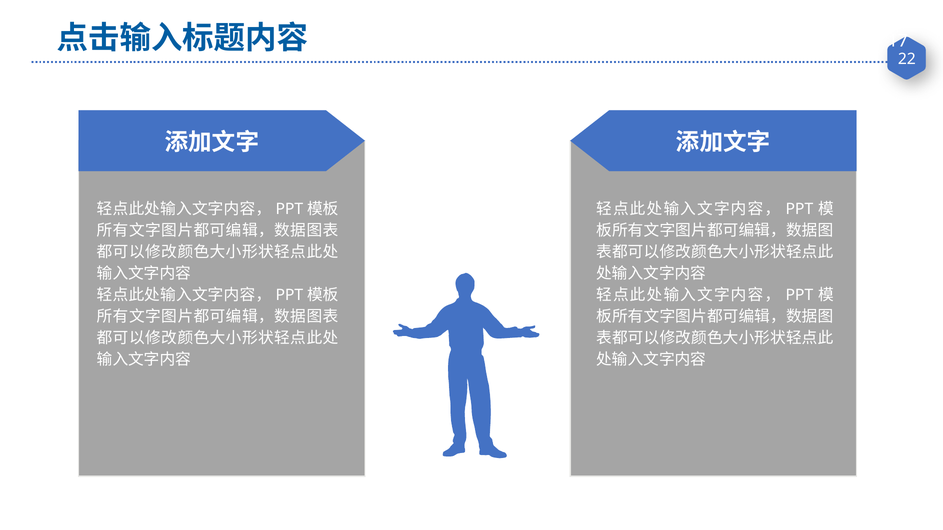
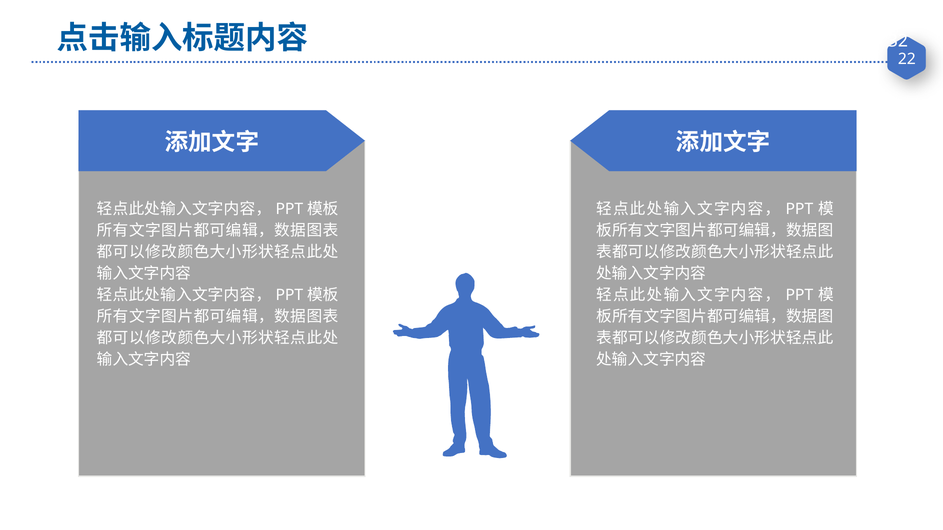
17: 17 -> 32 (898, 41)
